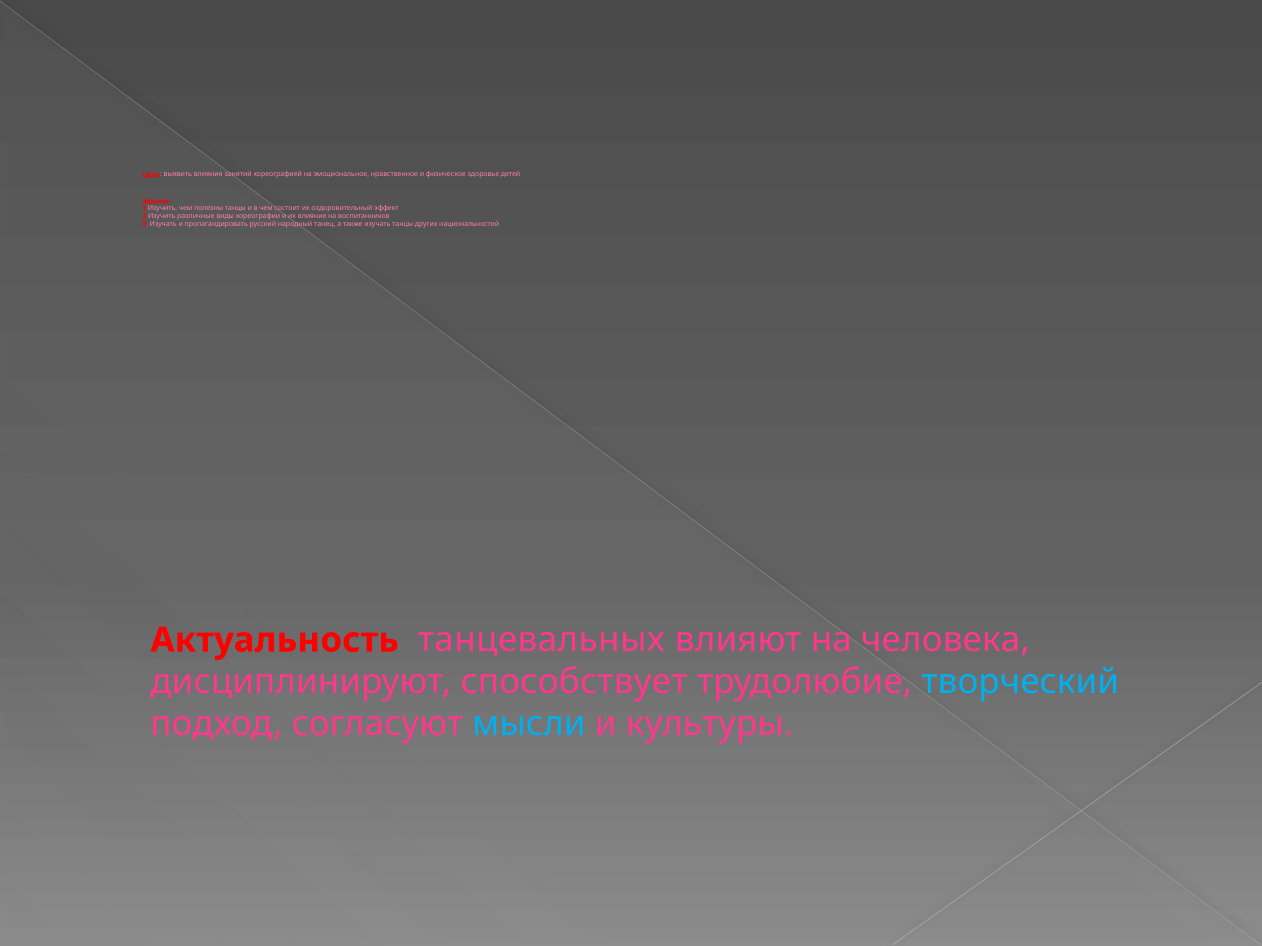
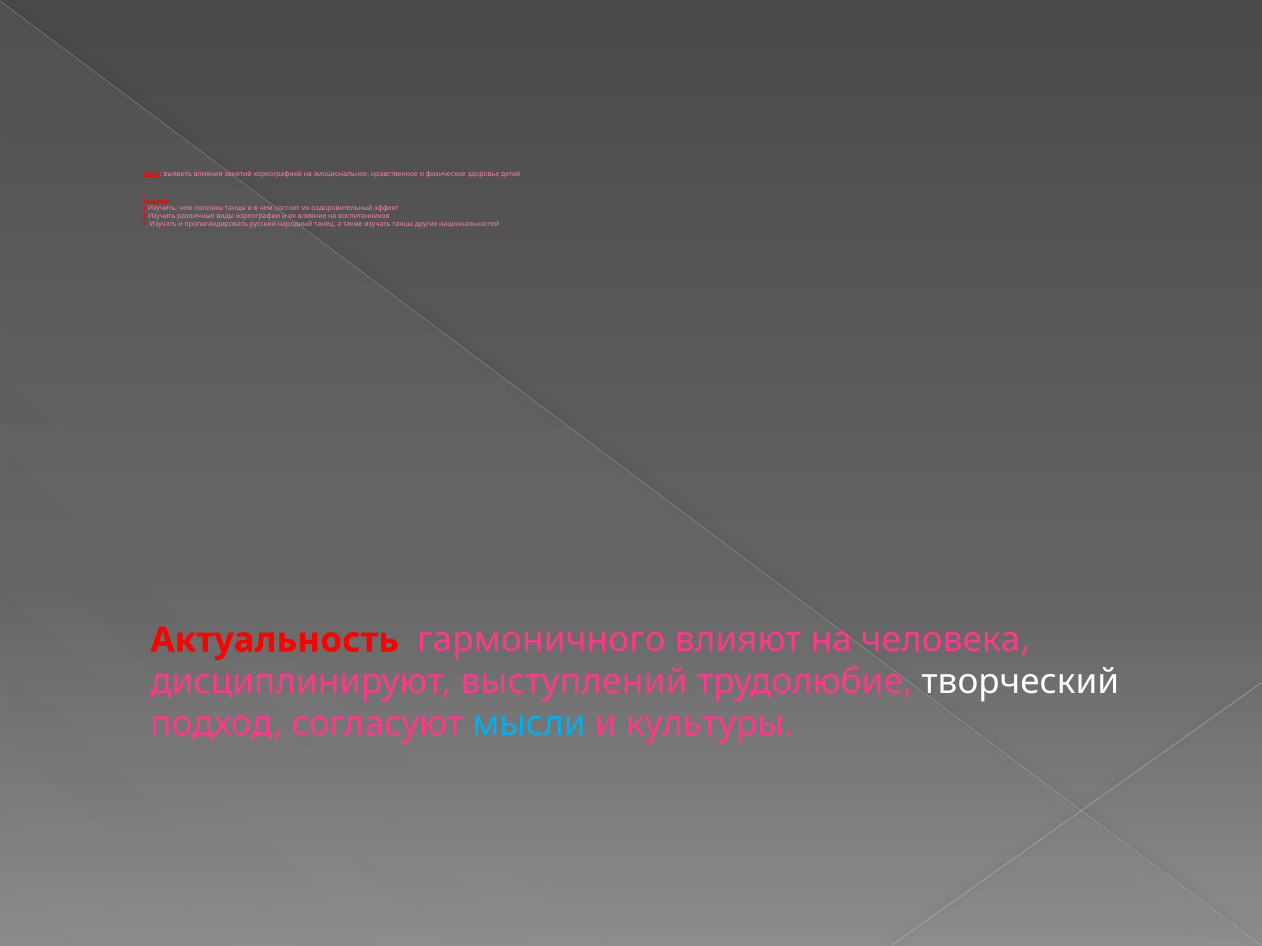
танцевальных: танцевальных -> гармоничного (541, 640)
способствует: способствует -> выступлений (574, 683)
творческий colour: light blue -> white (1020, 683)
